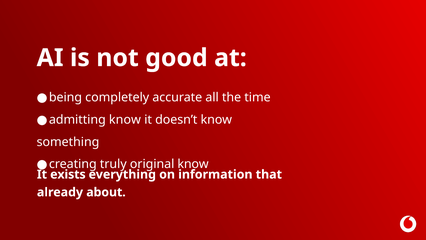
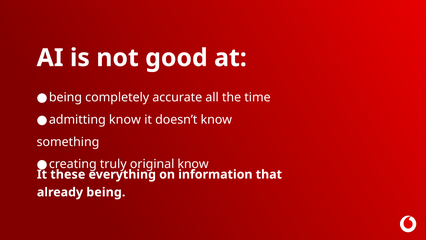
exists: exists -> these (68, 174)
already about: about -> being (106, 192)
